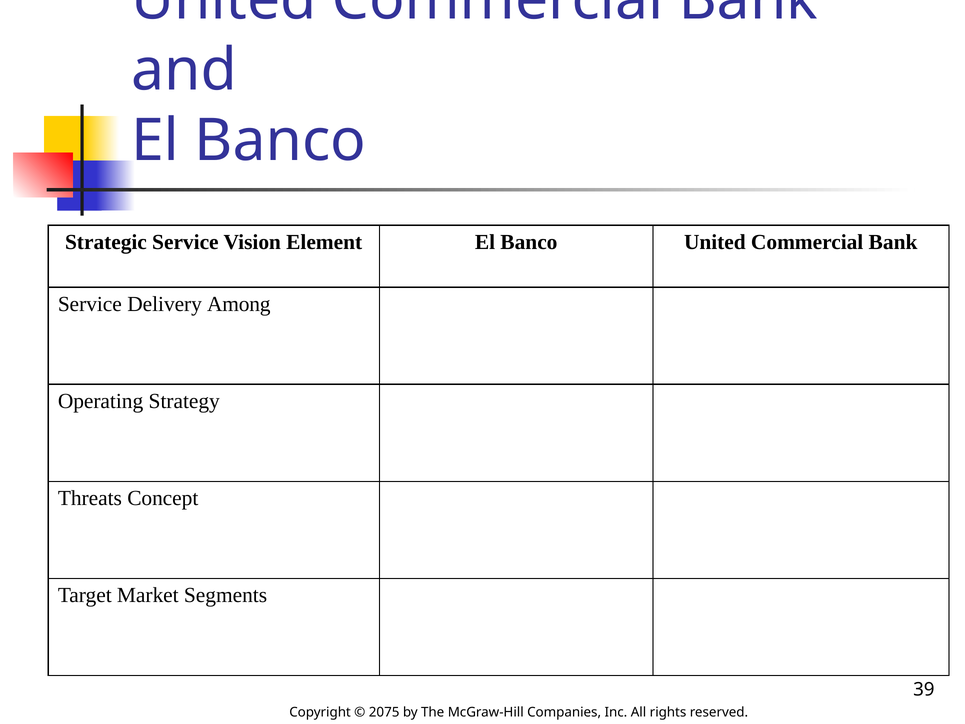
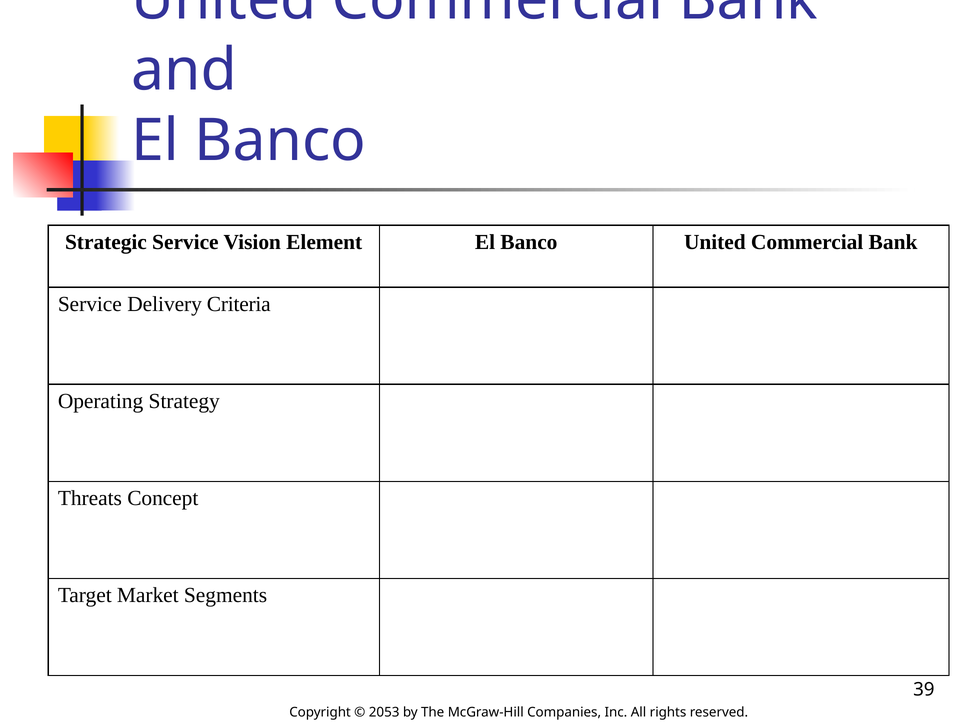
Among: Among -> Criteria (239, 304)
2075: 2075 -> 2053 (384, 712)
